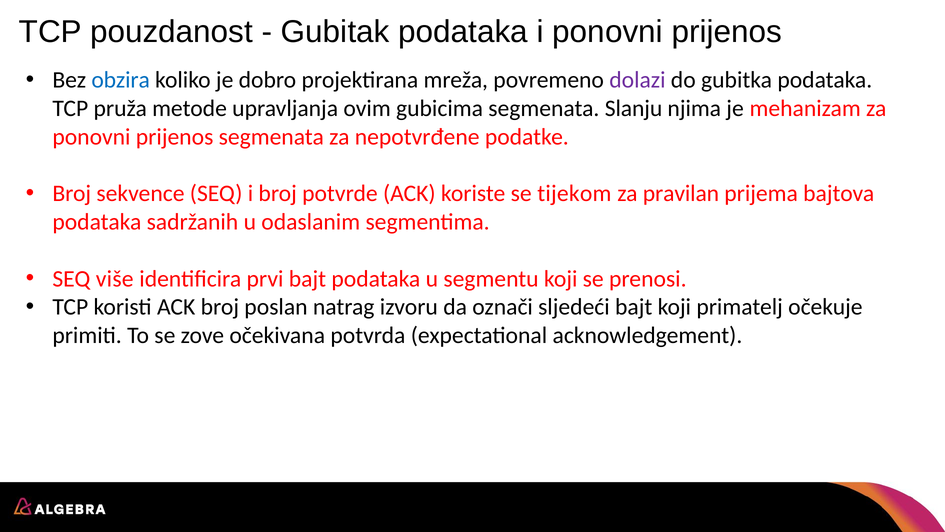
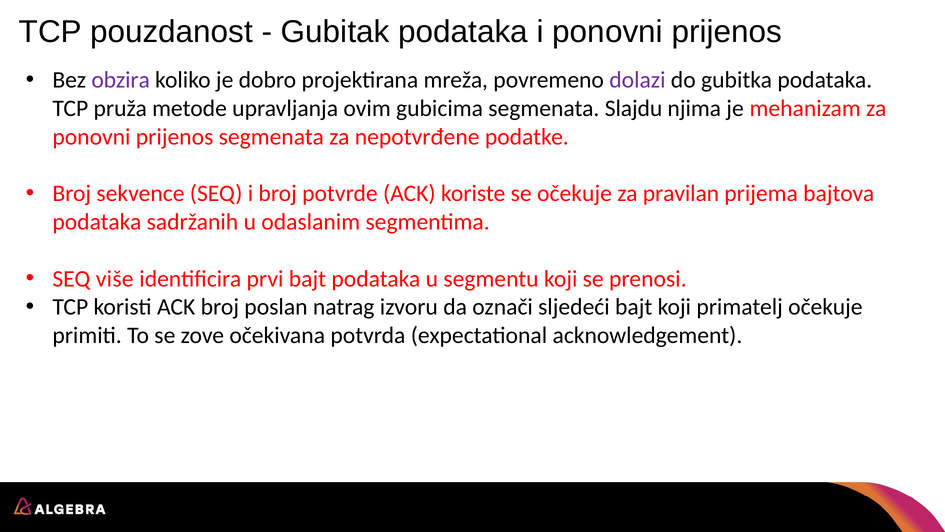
obzira colour: blue -> purple (121, 80)
Slanju: Slanju -> Slajdu (634, 108)
se tijekom: tijekom -> očekuje (575, 193)
